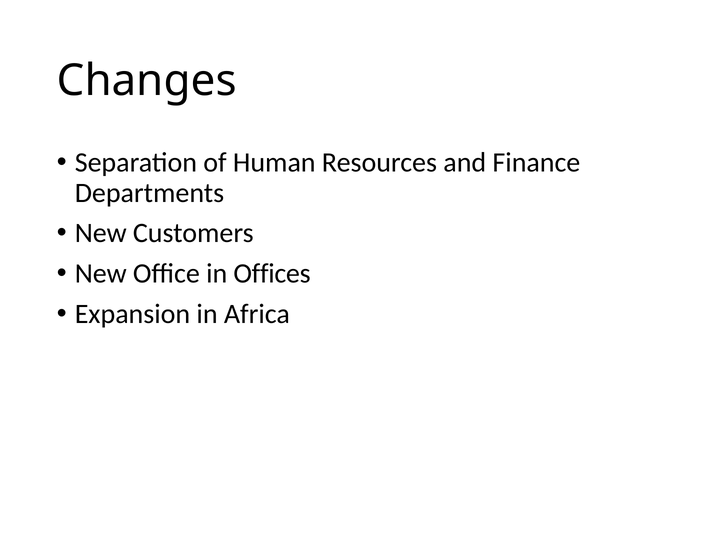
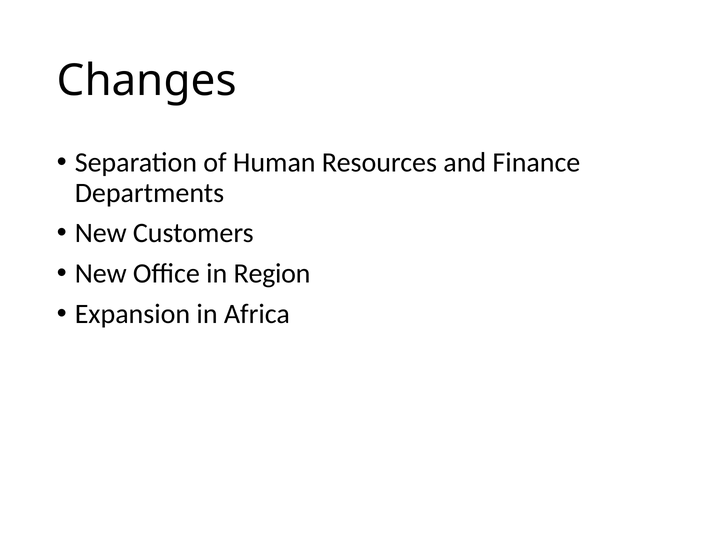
Offices: Offices -> Region (272, 273)
